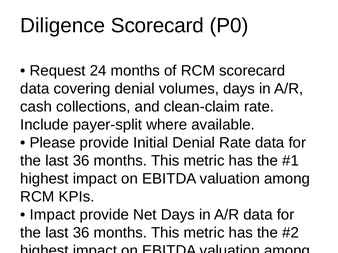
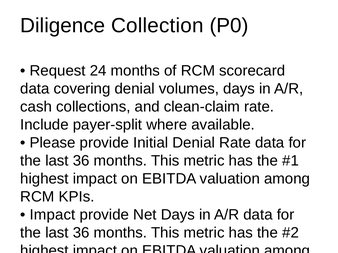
Diligence Scorecard: Scorecard -> Collection (157, 26)
